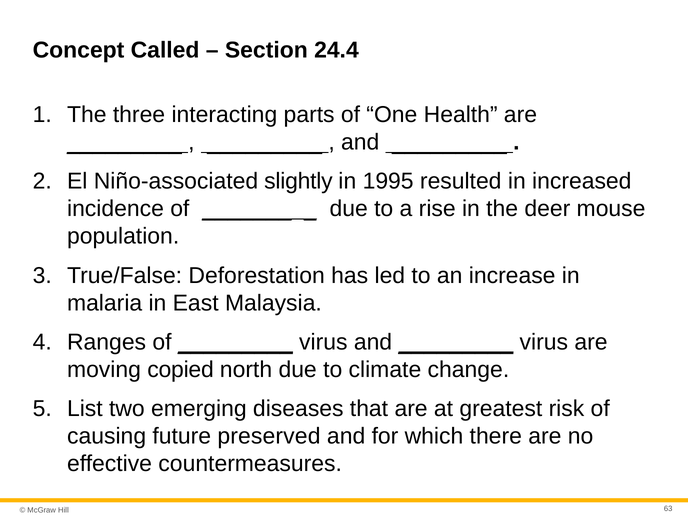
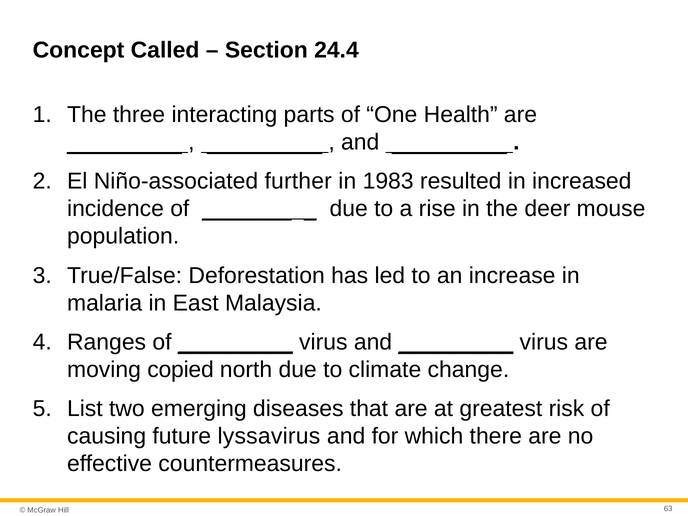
slightly: slightly -> further (298, 181)
1995: 1995 -> 1983 (388, 181)
preserved: preserved -> lyssavirus (269, 436)
